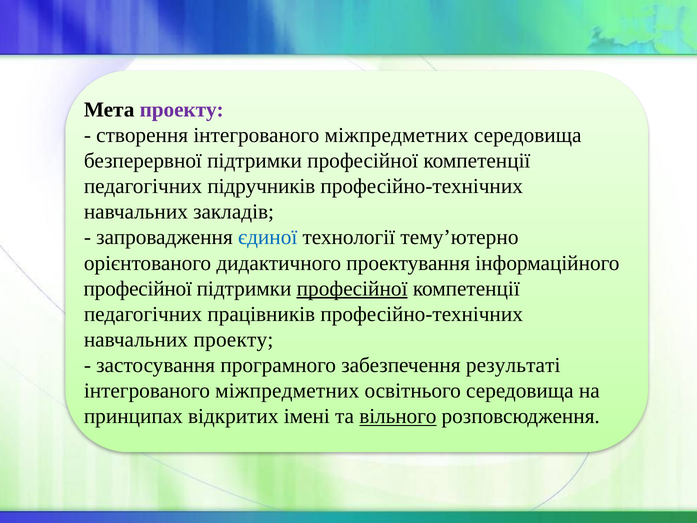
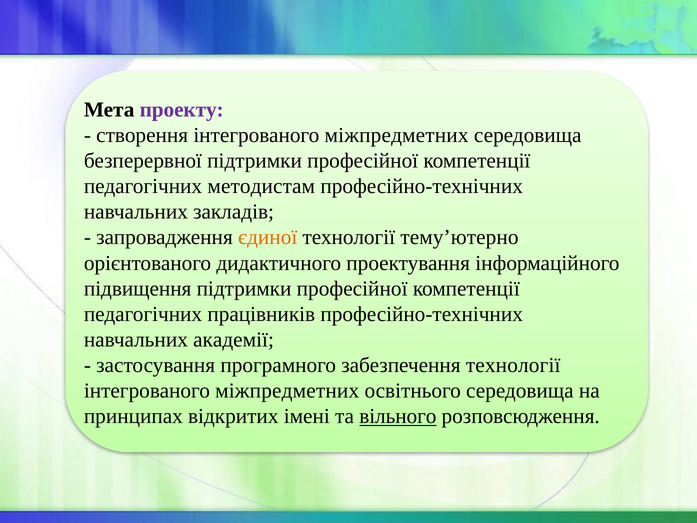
підручників: підручників -> методистам (261, 186)
єдиної colour: blue -> orange (268, 237)
професійної: професійної -> підвищення (138, 288)
професійної underline: present -> none (352, 288)
навчальних проекту: проекту -> академії (234, 339)
забезпечення результаті: результаті -> технології (513, 365)
